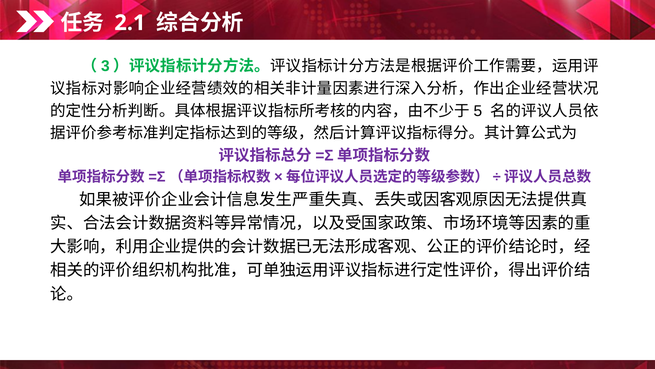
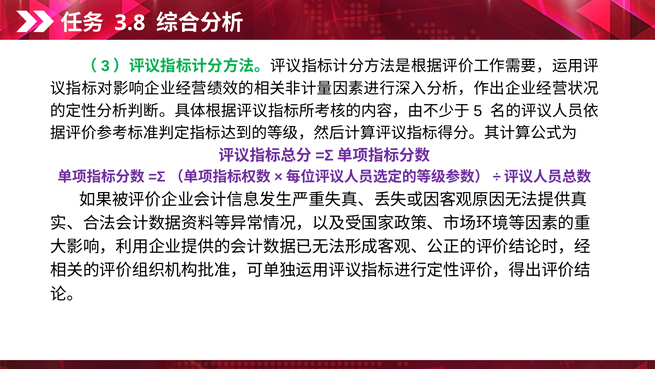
2.1: 2.1 -> 3.8 (130, 23)
